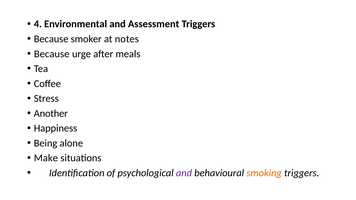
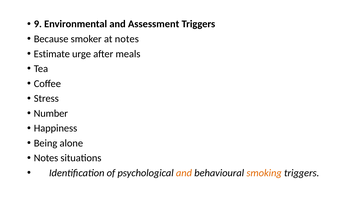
4: 4 -> 9 (38, 24)
Because: Because -> Estimate (52, 54)
Another: Another -> Number (51, 114)
Make: Make -> Notes (46, 158)
and colour: purple -> orange (184, 173)
